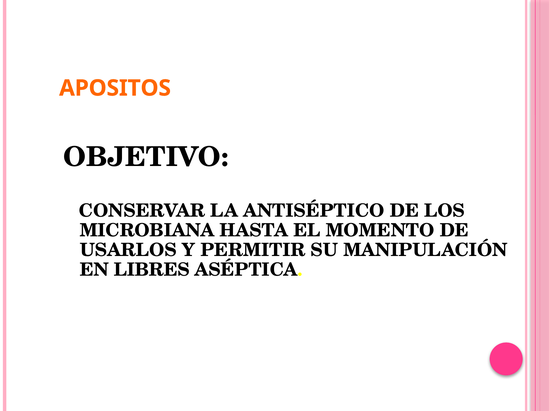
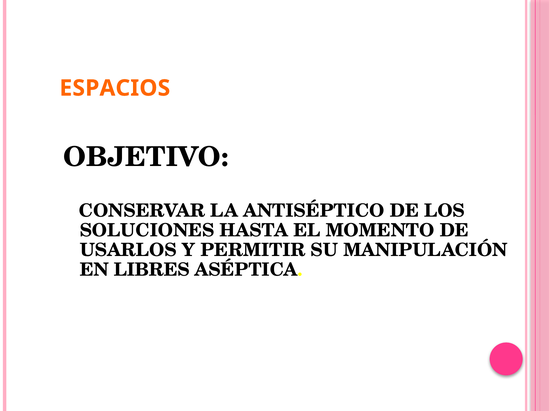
APOSITOS: APOSITOS -> ESPACIOS (115, 88)
MICROBIANA: MICROBIANA -> SOLUCIONES (147, 231)
